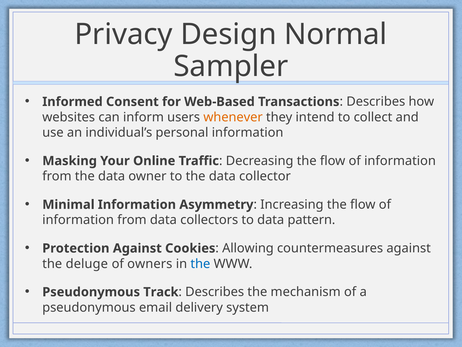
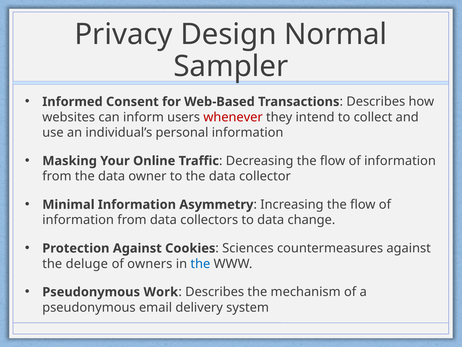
whenever colour: orange -> red (233, 117)
pattern: pattern -> change (311, 220)
Allowing: Allowing -> Sciences (248, 248)
Track: Track -> Work (161, 292)
